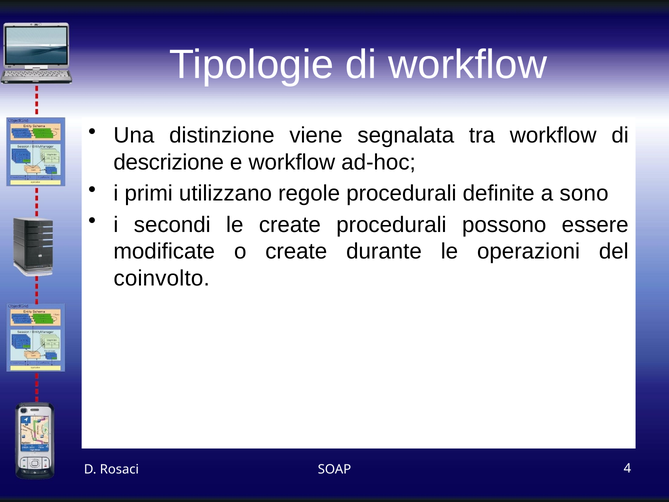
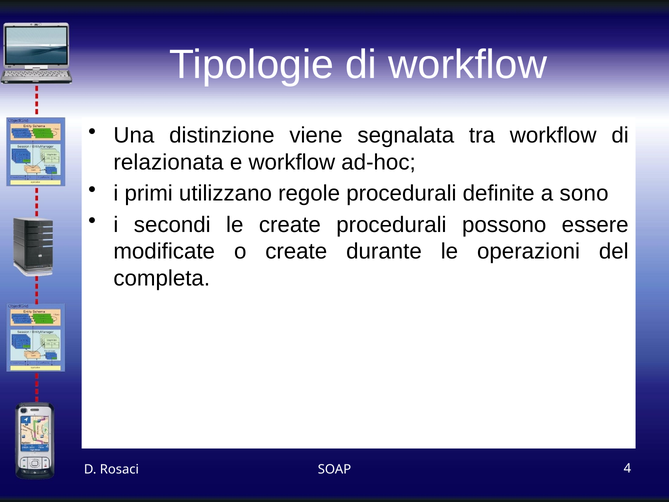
descrizione: descrizione -> relazionata (169, 162)
coinvolto: coinvolto -> completa (162, 278)
